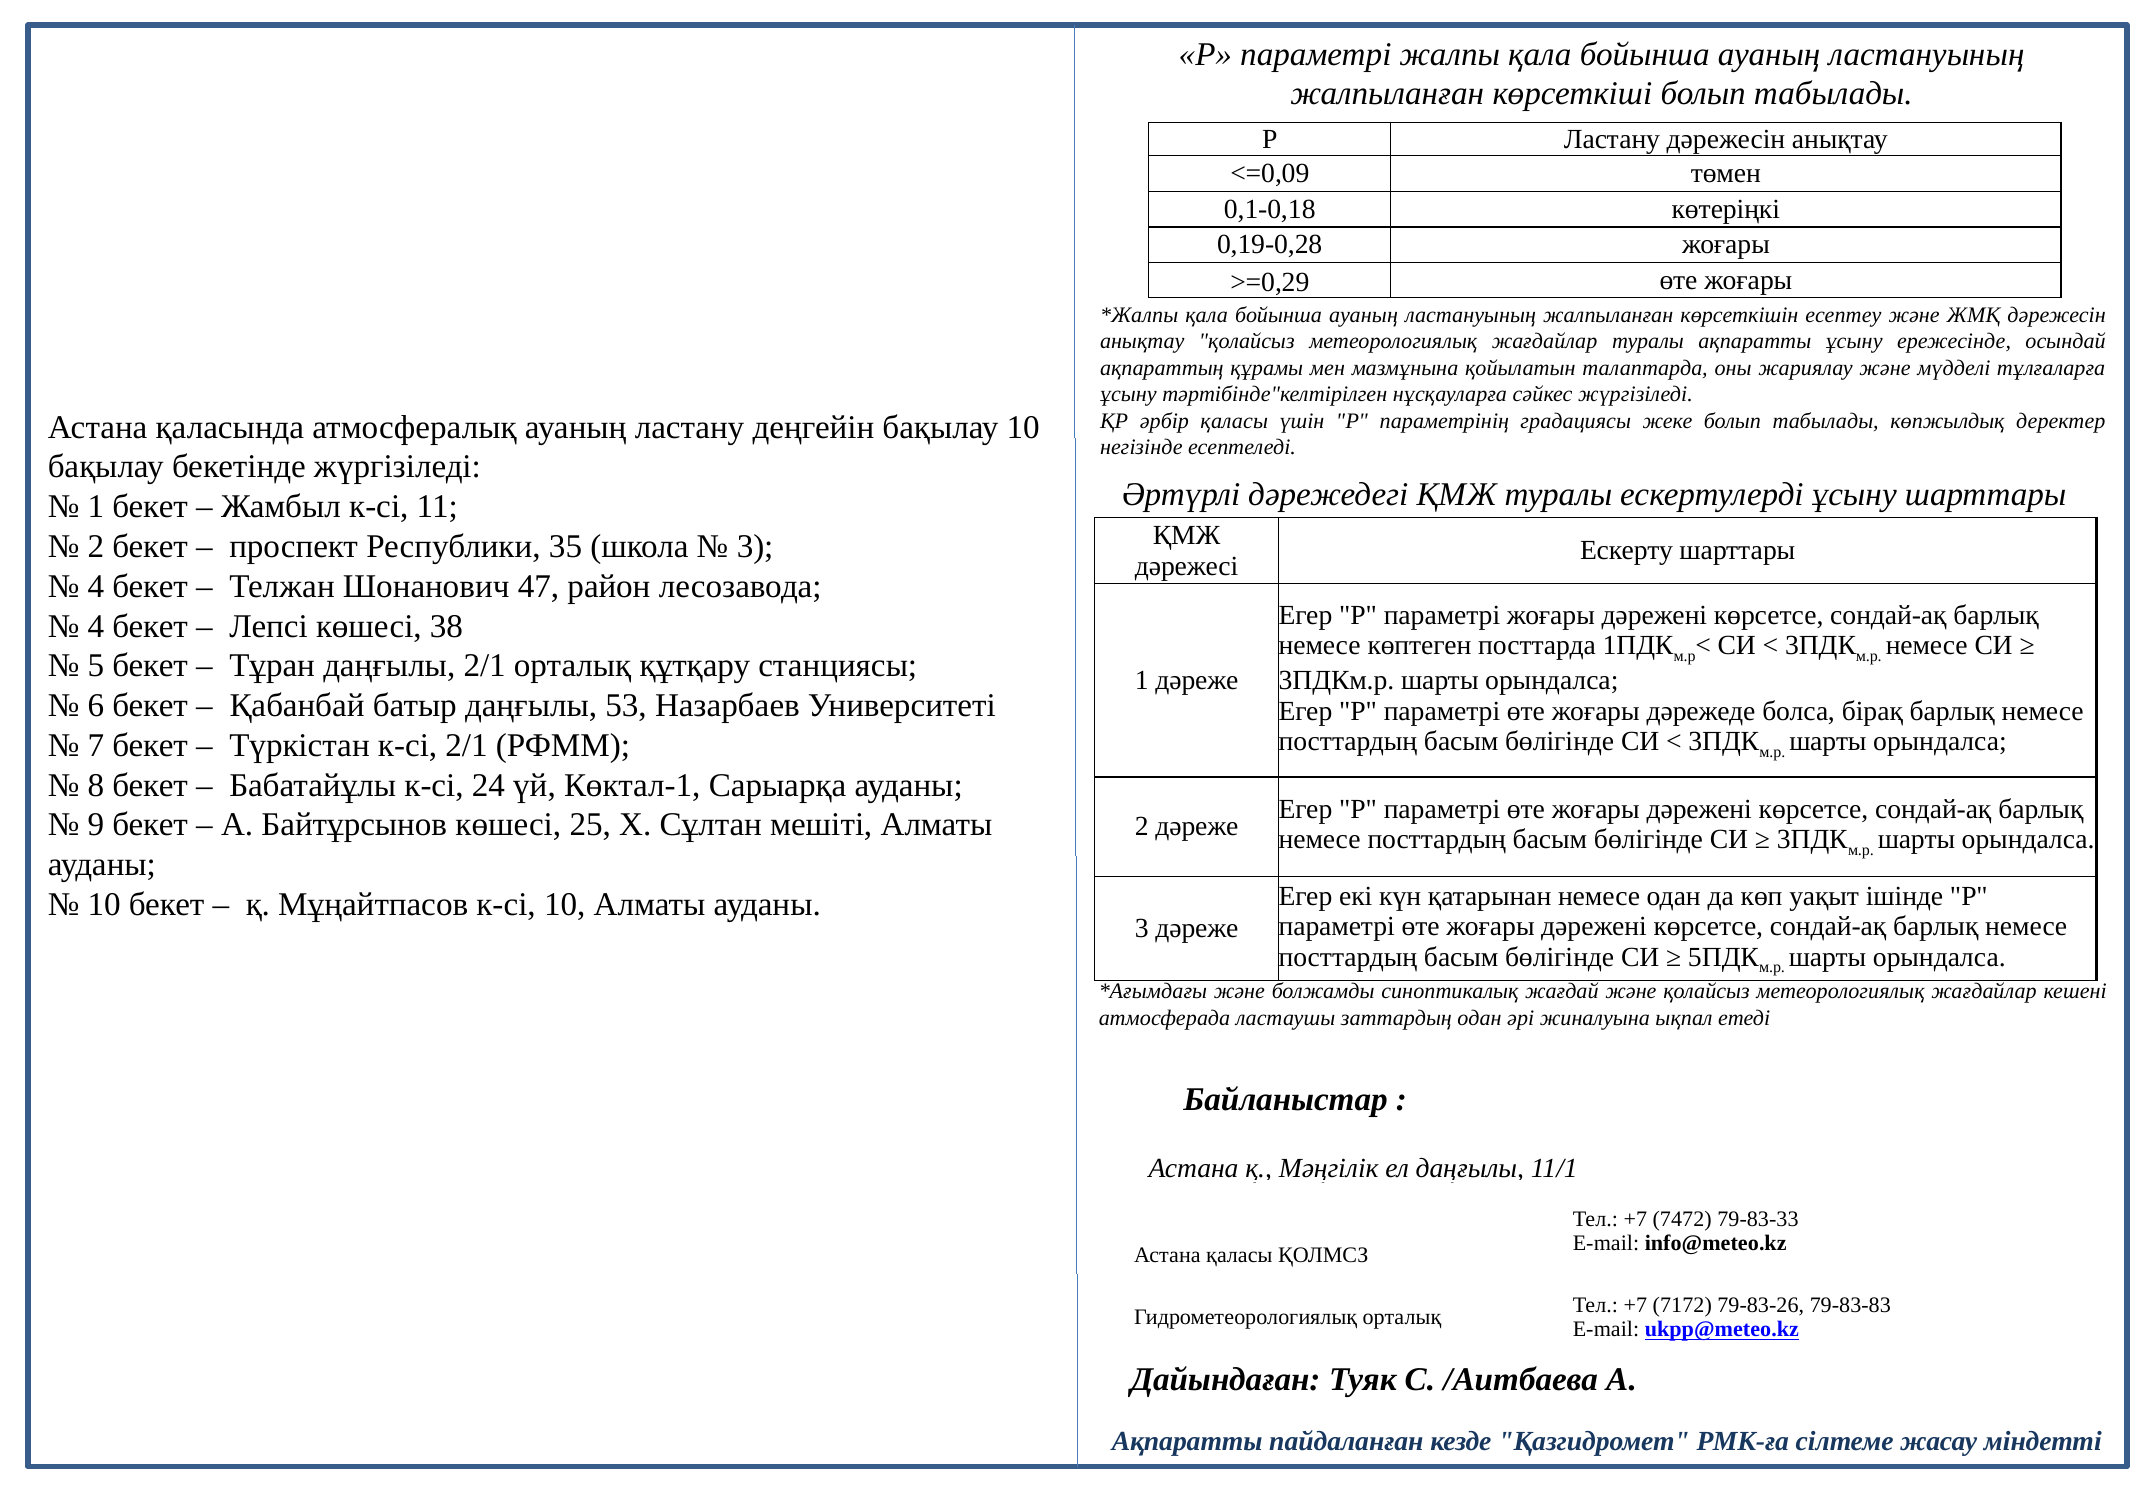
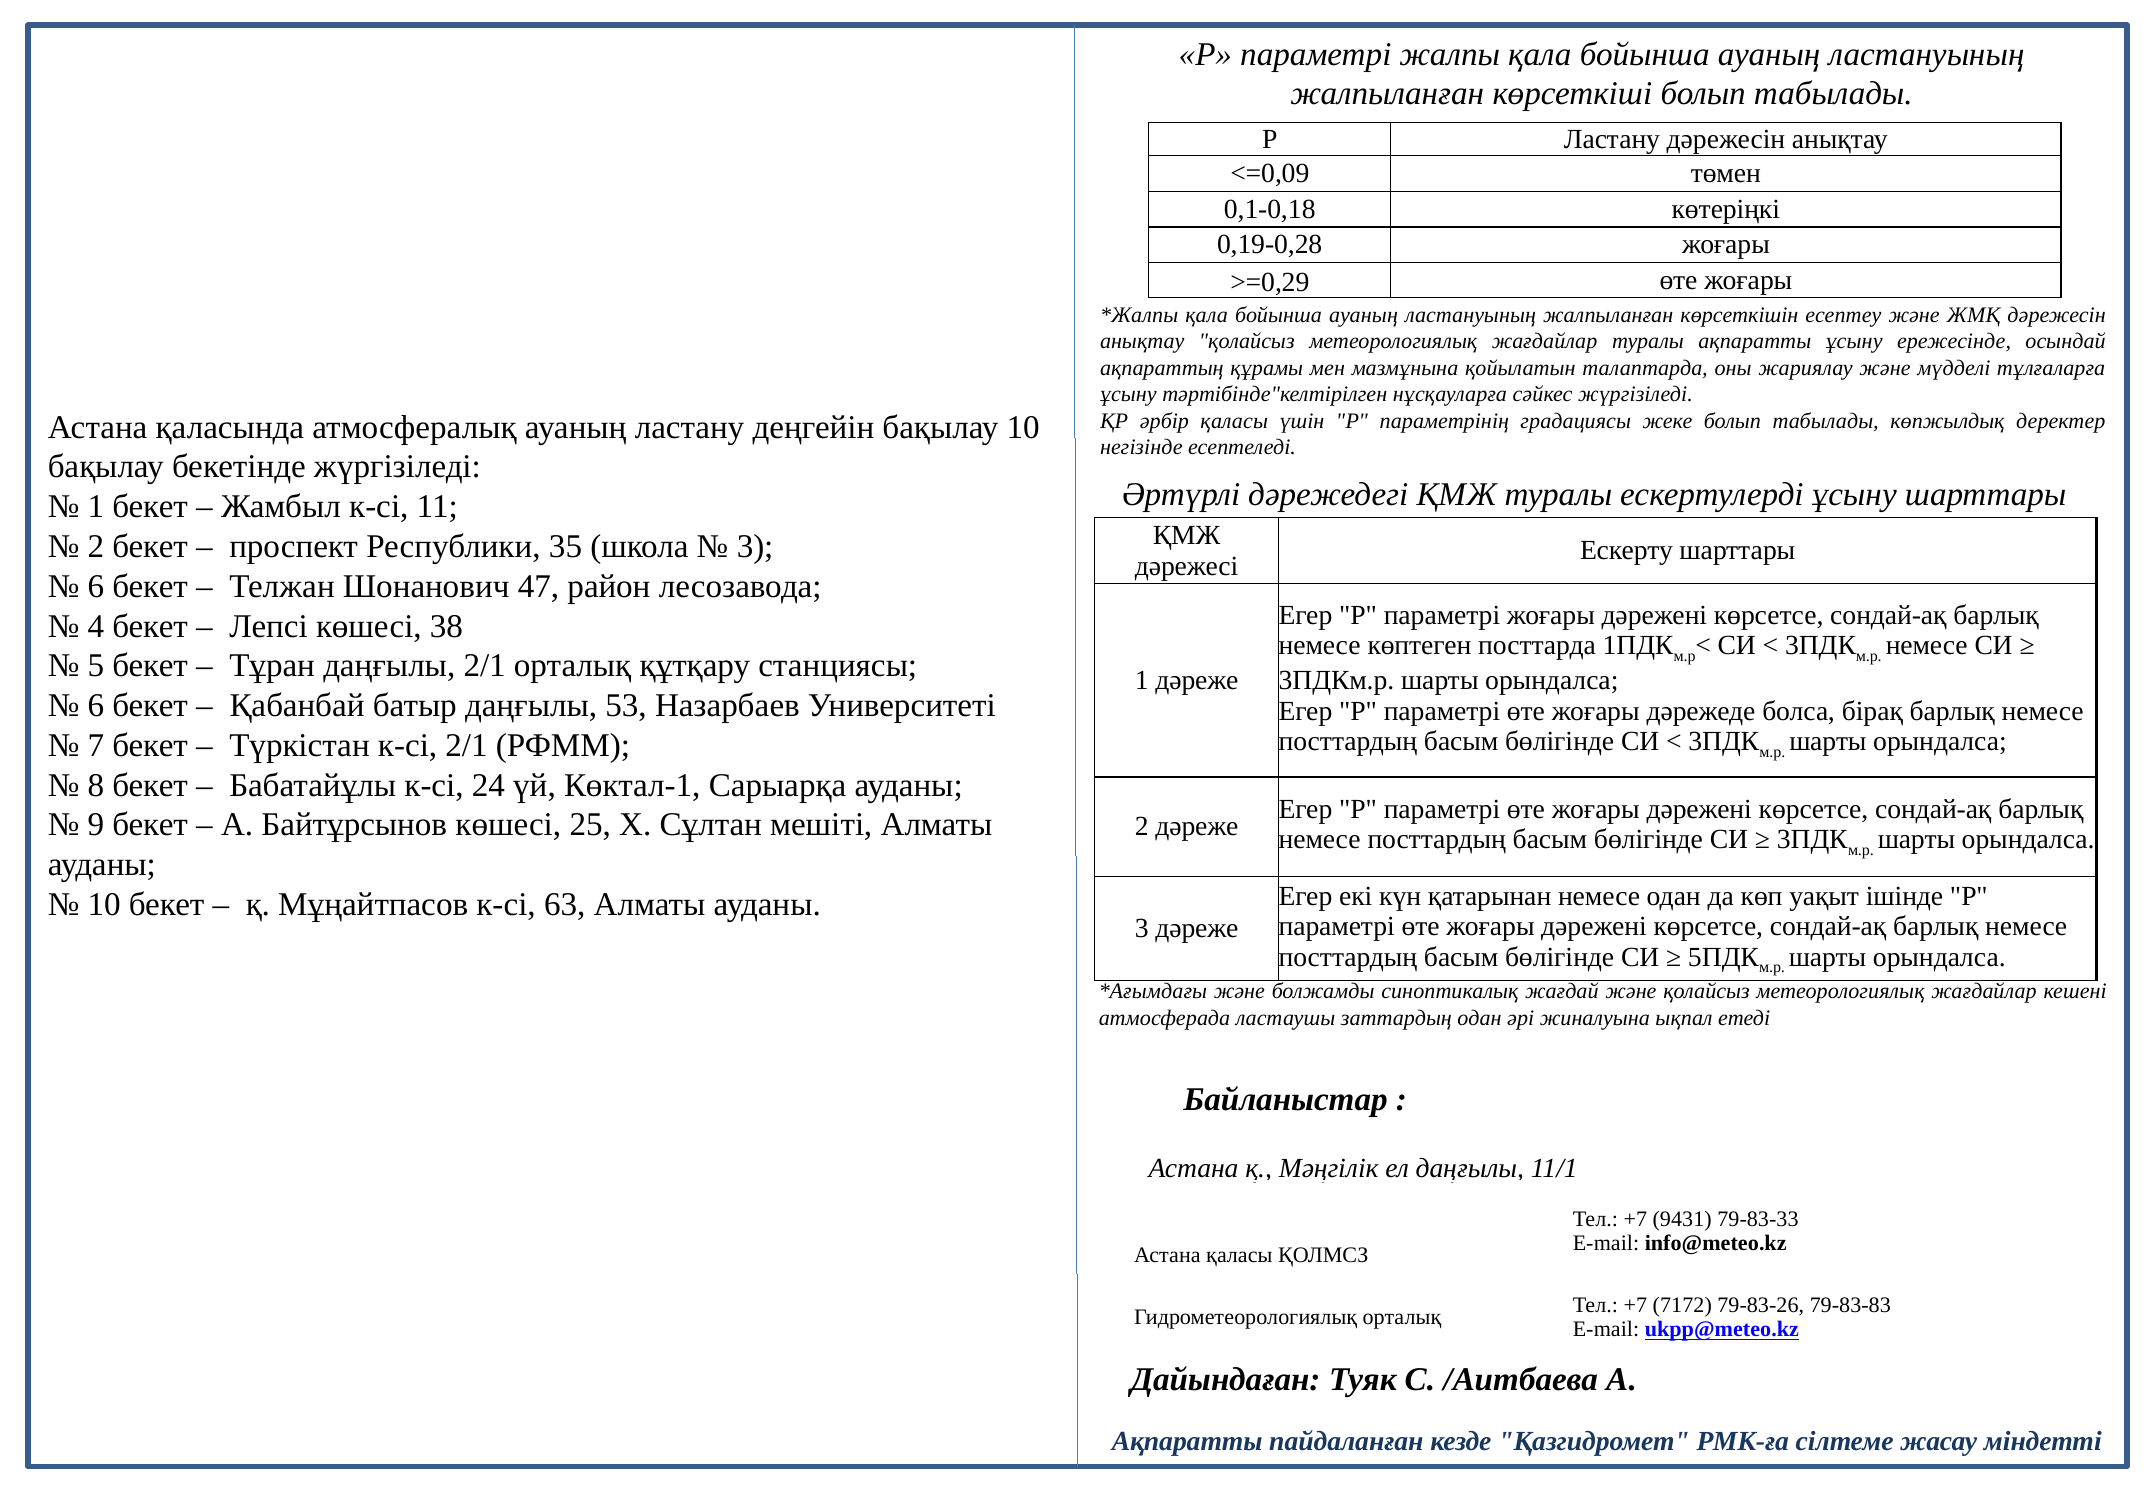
4: 4 -> 6 (96, 586)
к-сі 10: 10 -> 63 (565, 905)
7472: 7472 -> 9431 (1682, 1219)
